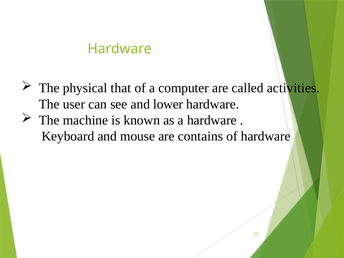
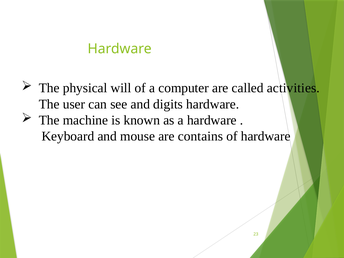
that: that -> will (121, 88)
lower: lower -> digits (168, 104)
